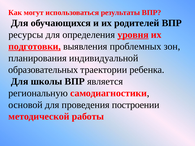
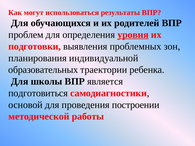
ресурсы: ресурсы -> проблем (26, 35)
подготовки underline: present -> none (35, 46)
региональную: региональную -> подготовиться (38, 93)
